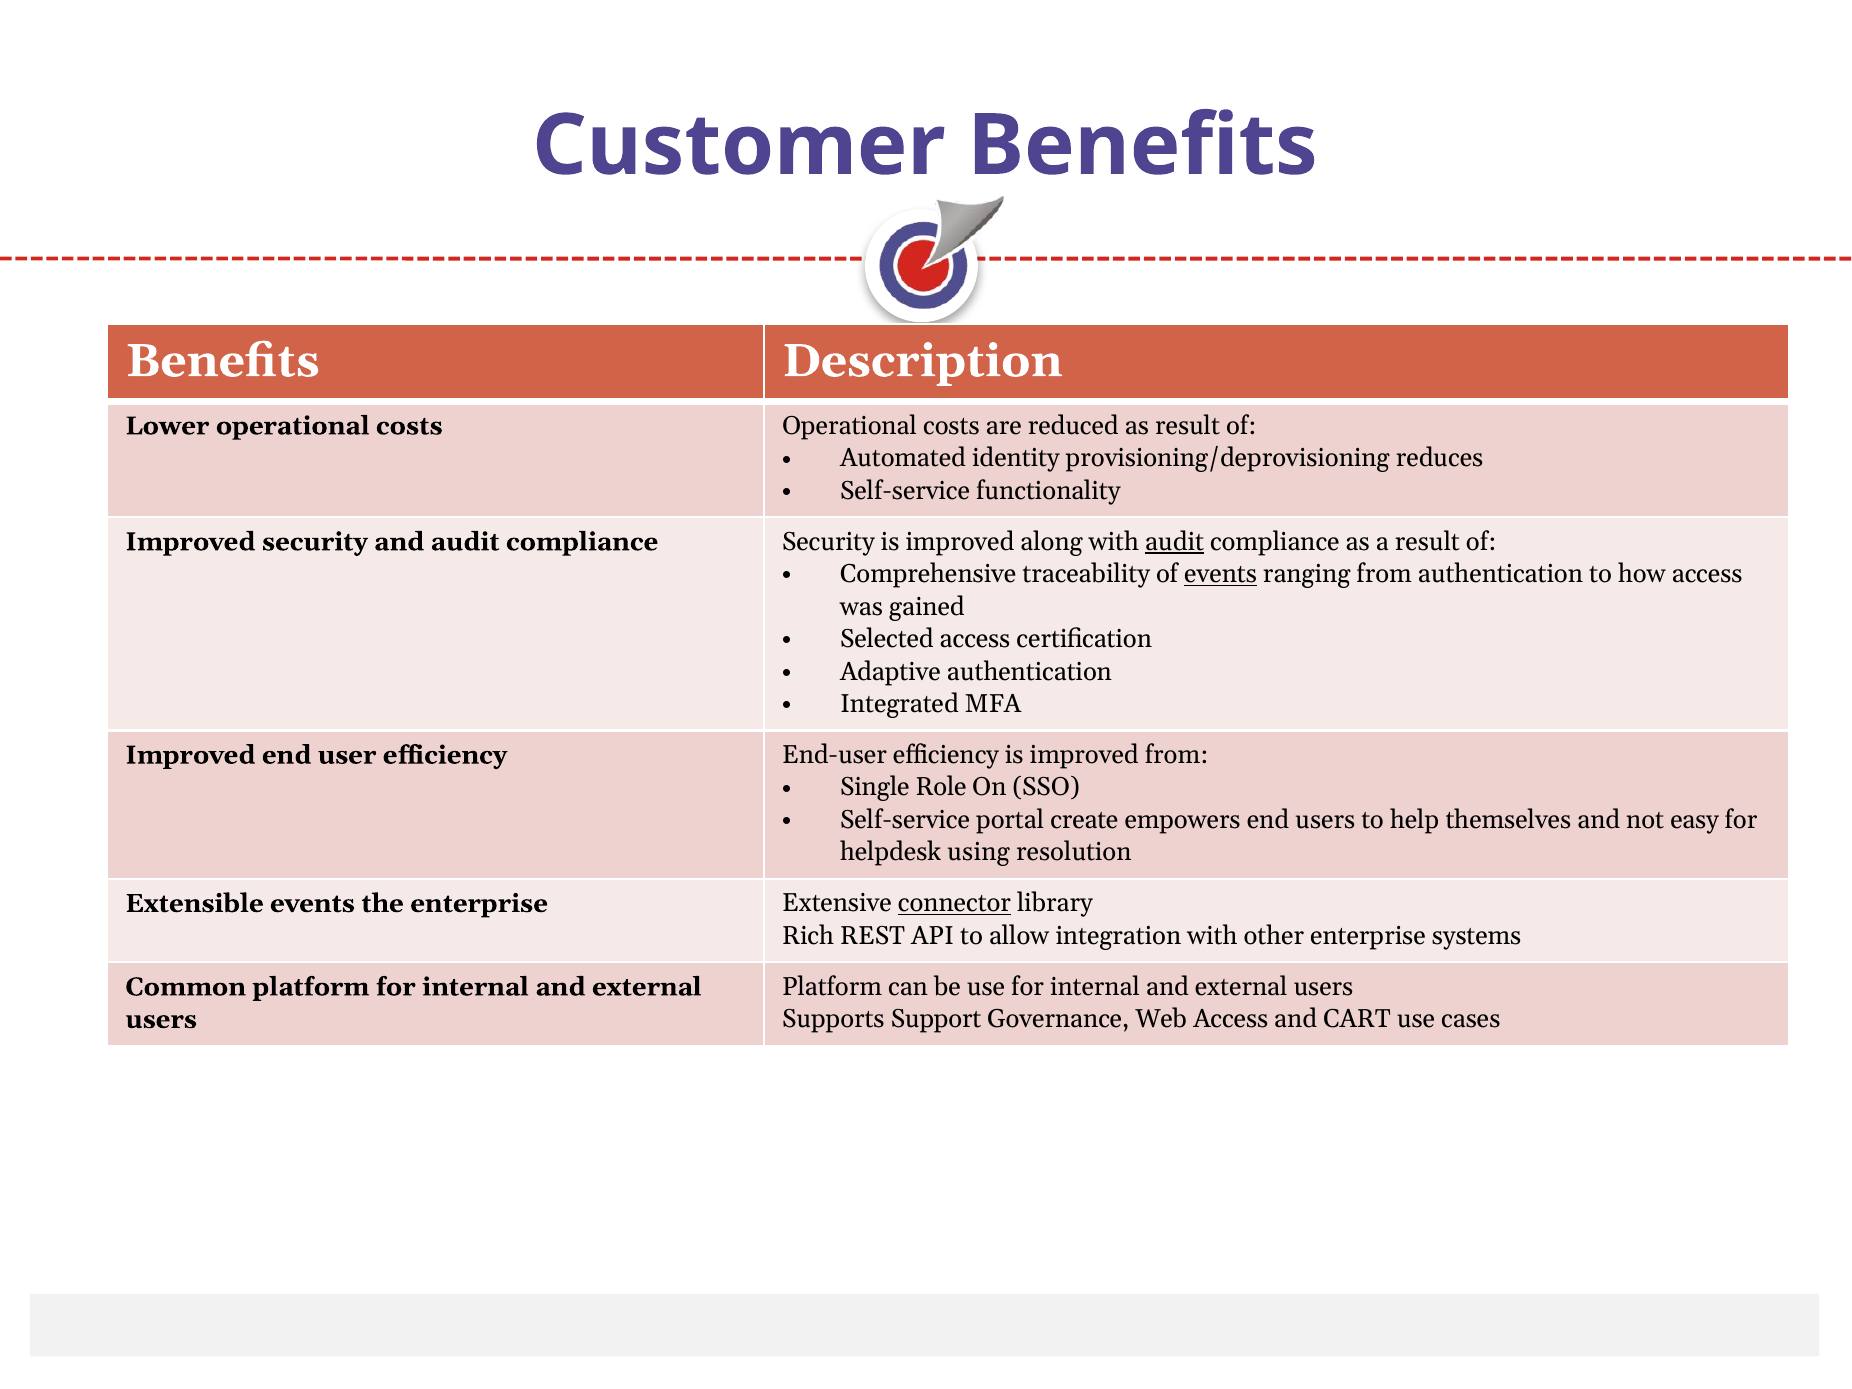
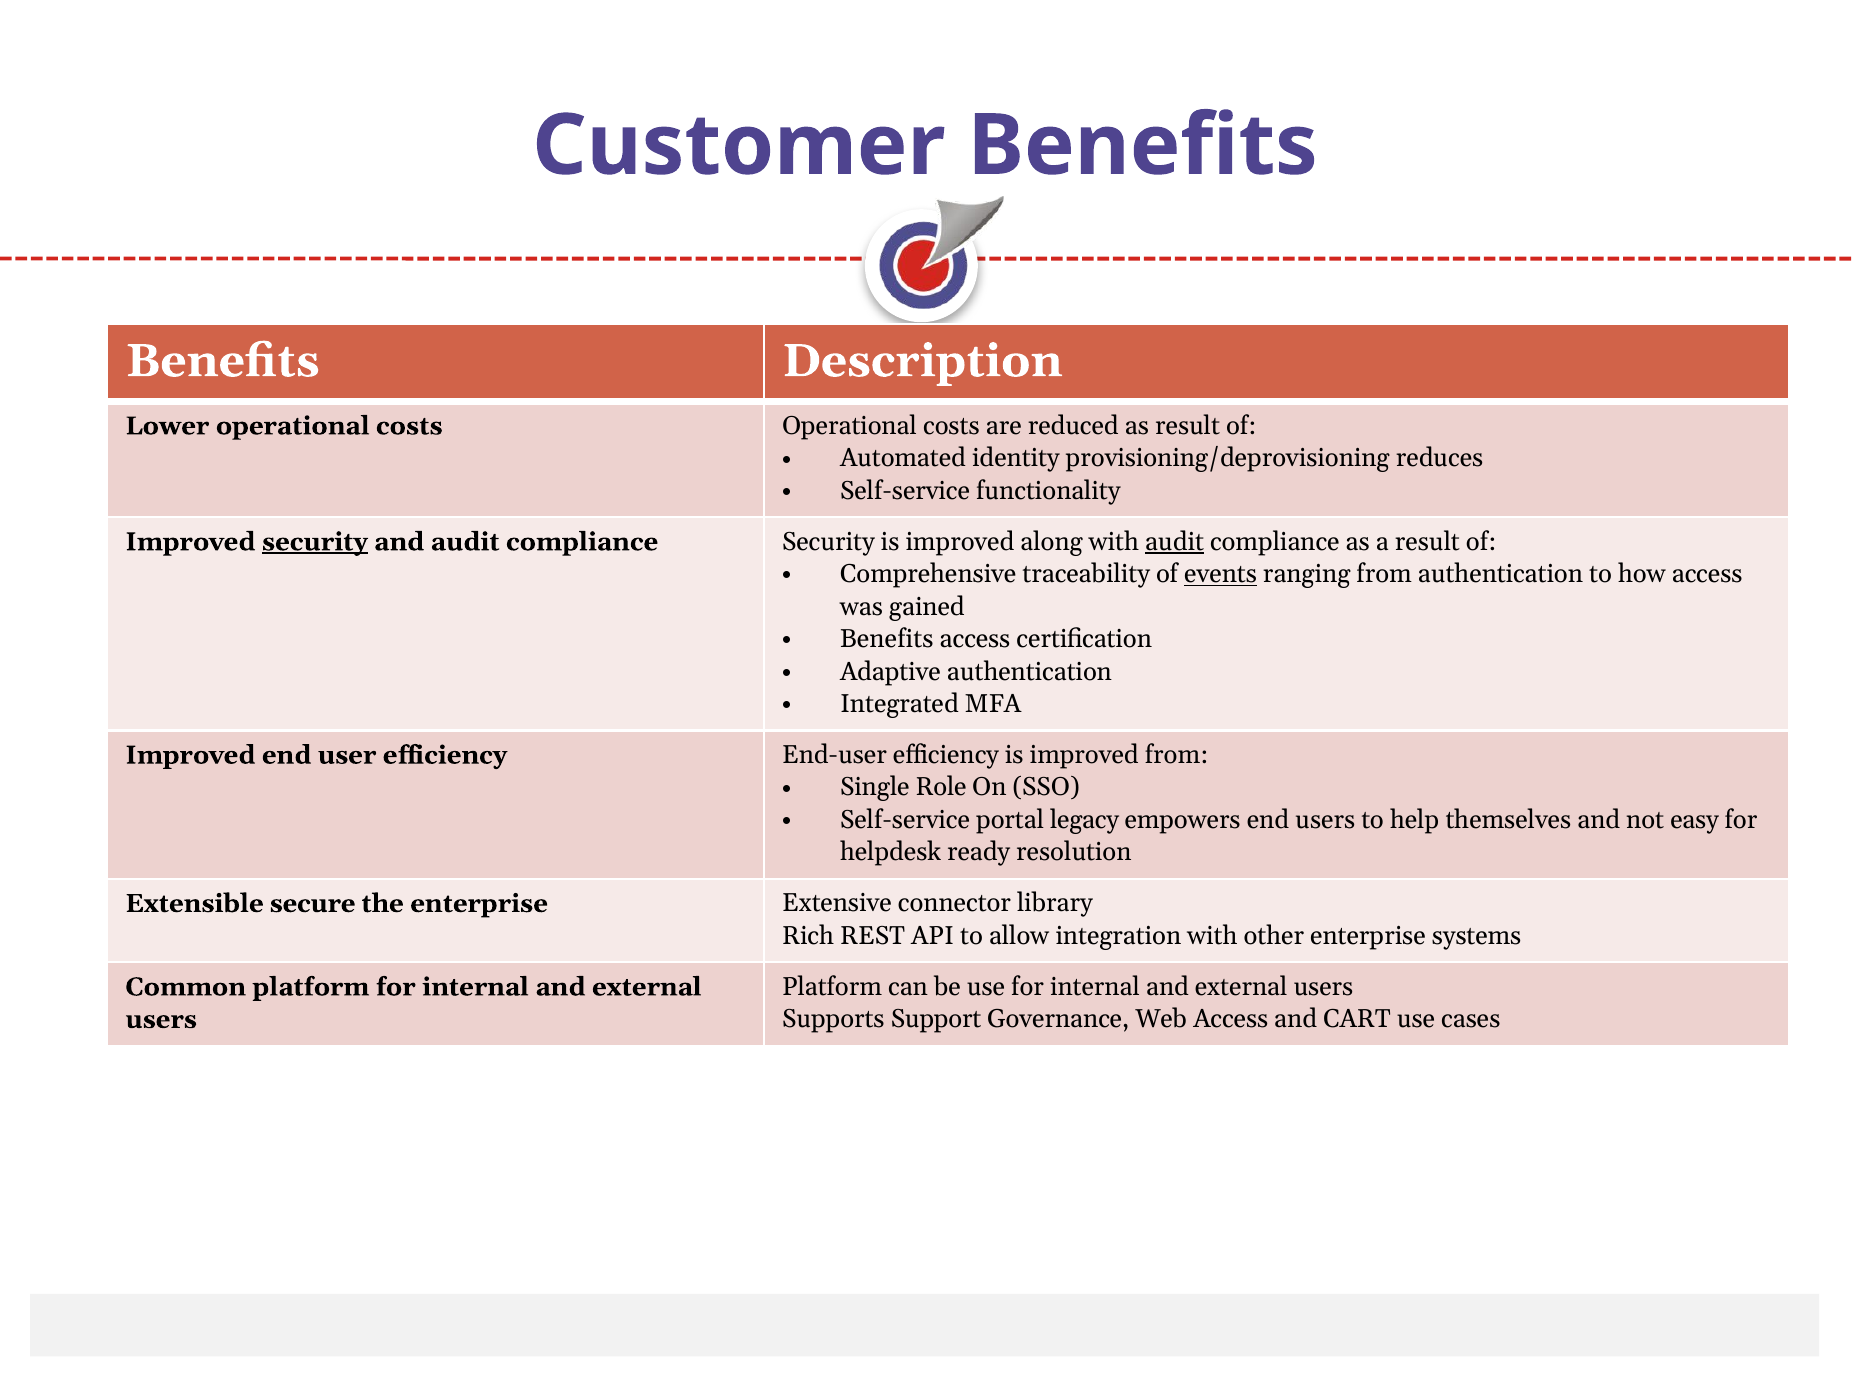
security underline: none -> present (315, 542)
Selected: Selected -> Benefits (887, 639)
create: create -> legacy (1084, 820)
using: using -> ready (979, 852)
Extensible events: events -> secure (313, 903)
connector underline: present -> none (954, 903)
